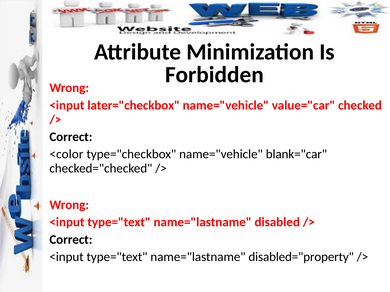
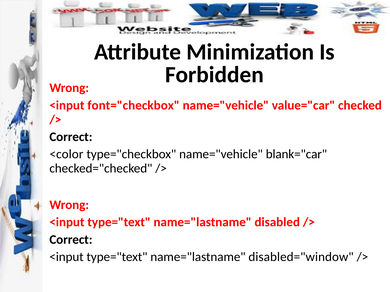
later="checkbox: later="checkbox -> font="checkbox (134, 105)
disabled="property: disabled="property -> disabled="window (301, 257)
